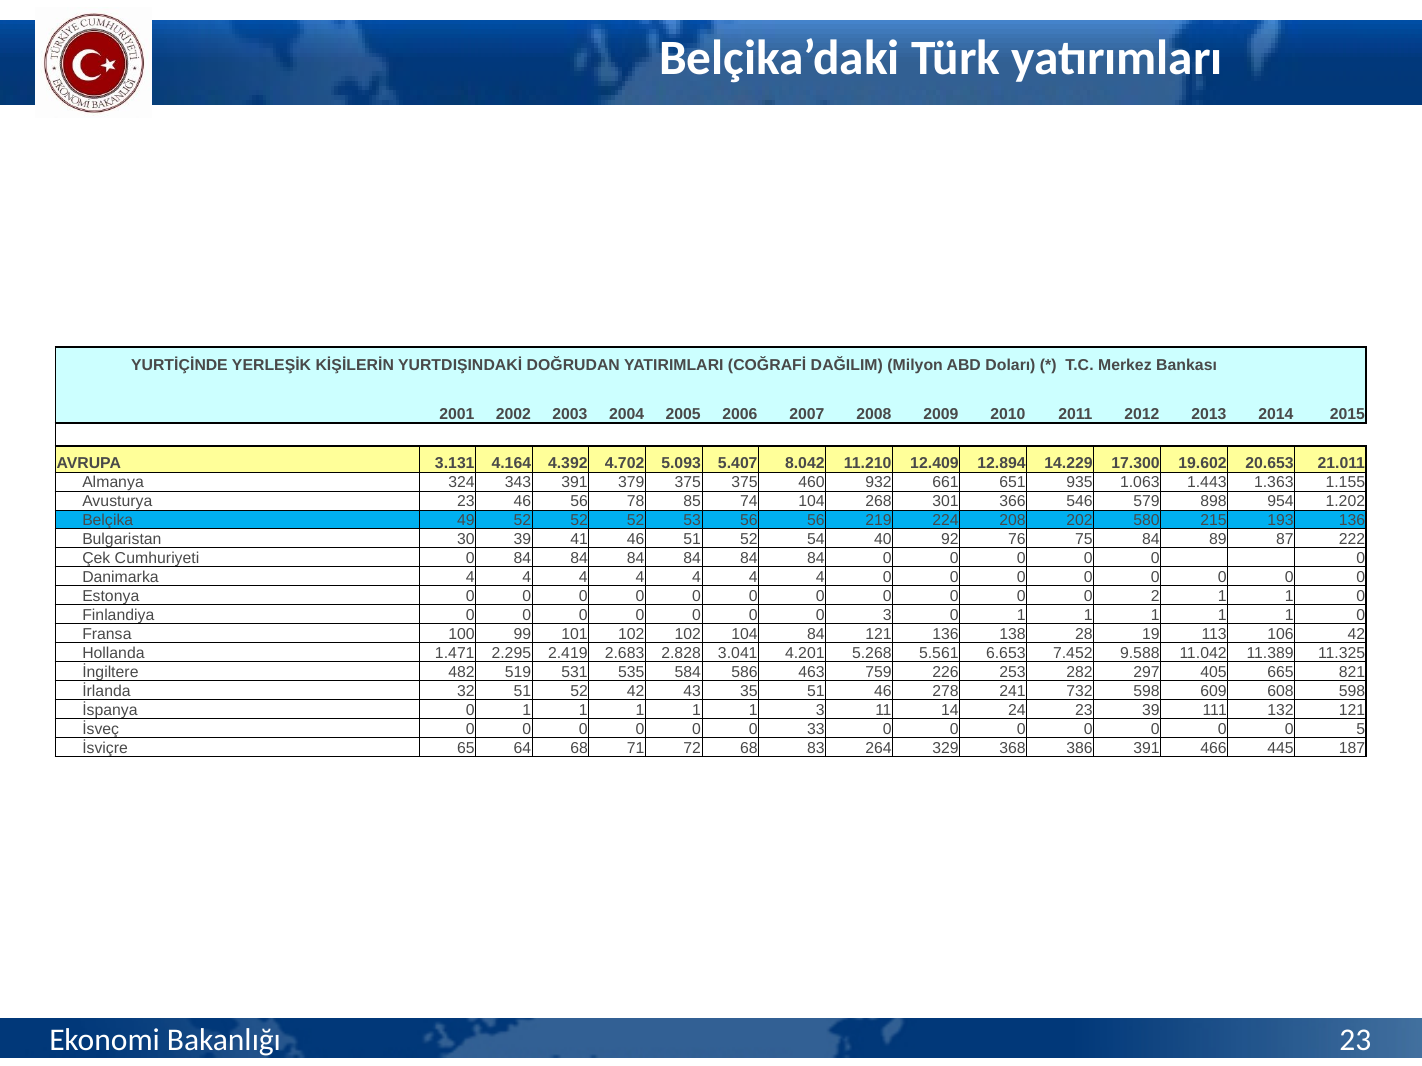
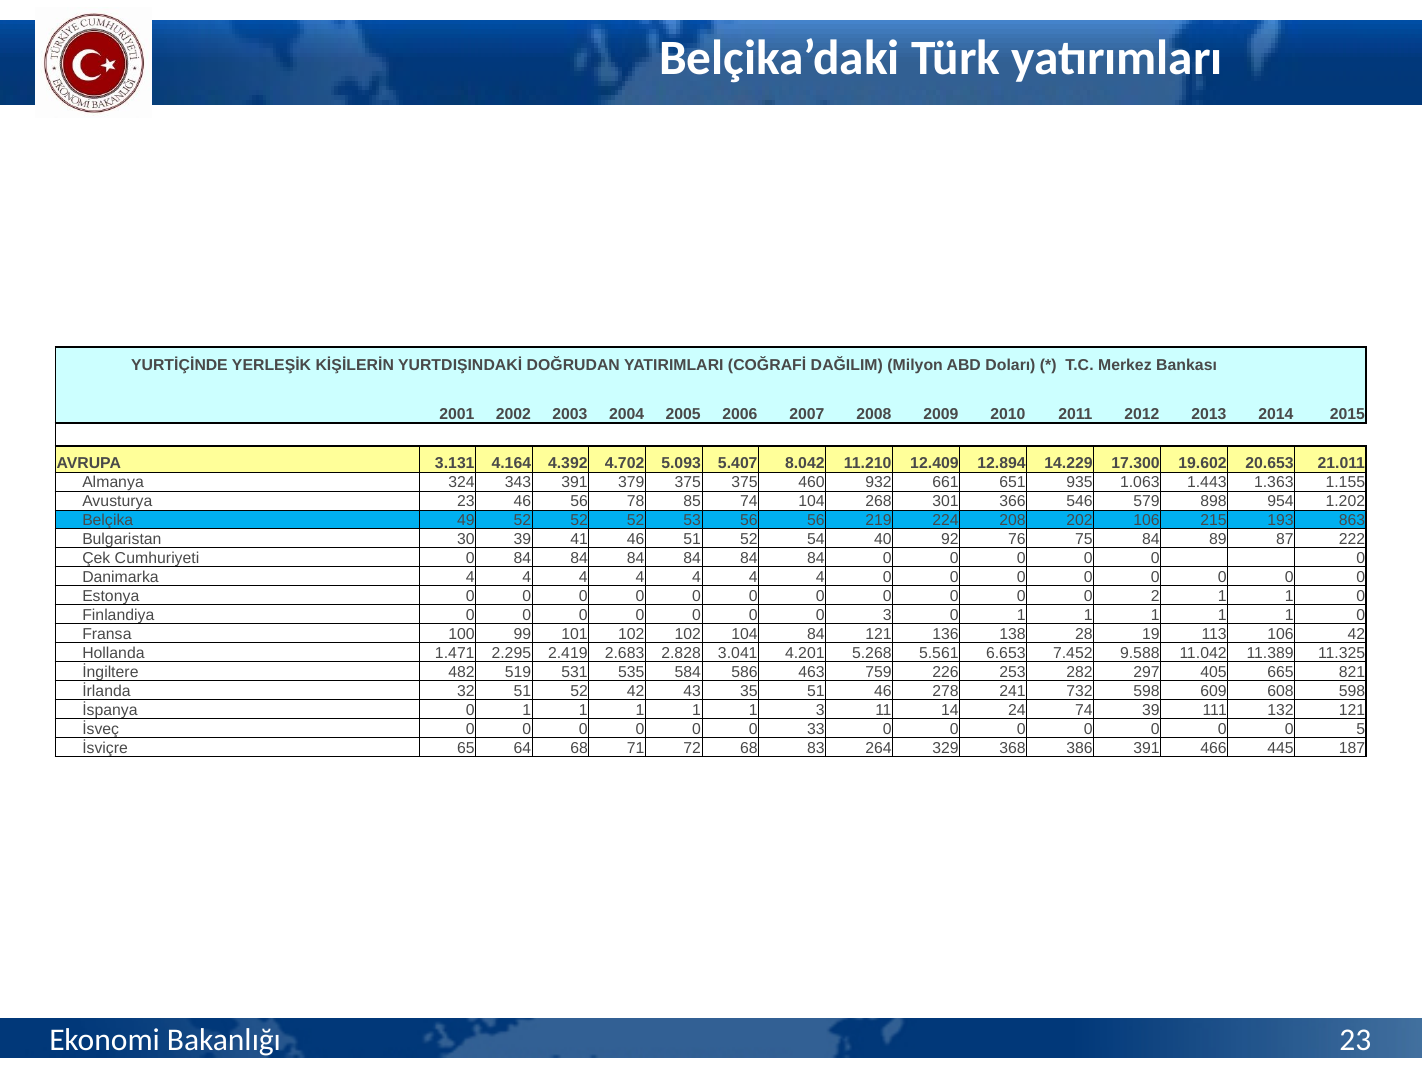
202 580: 580 -> 106 (1146, 521)
193 136: 136 -> 863 (1352, 521)
24 23: 23 -> 74 (1084, 710)
